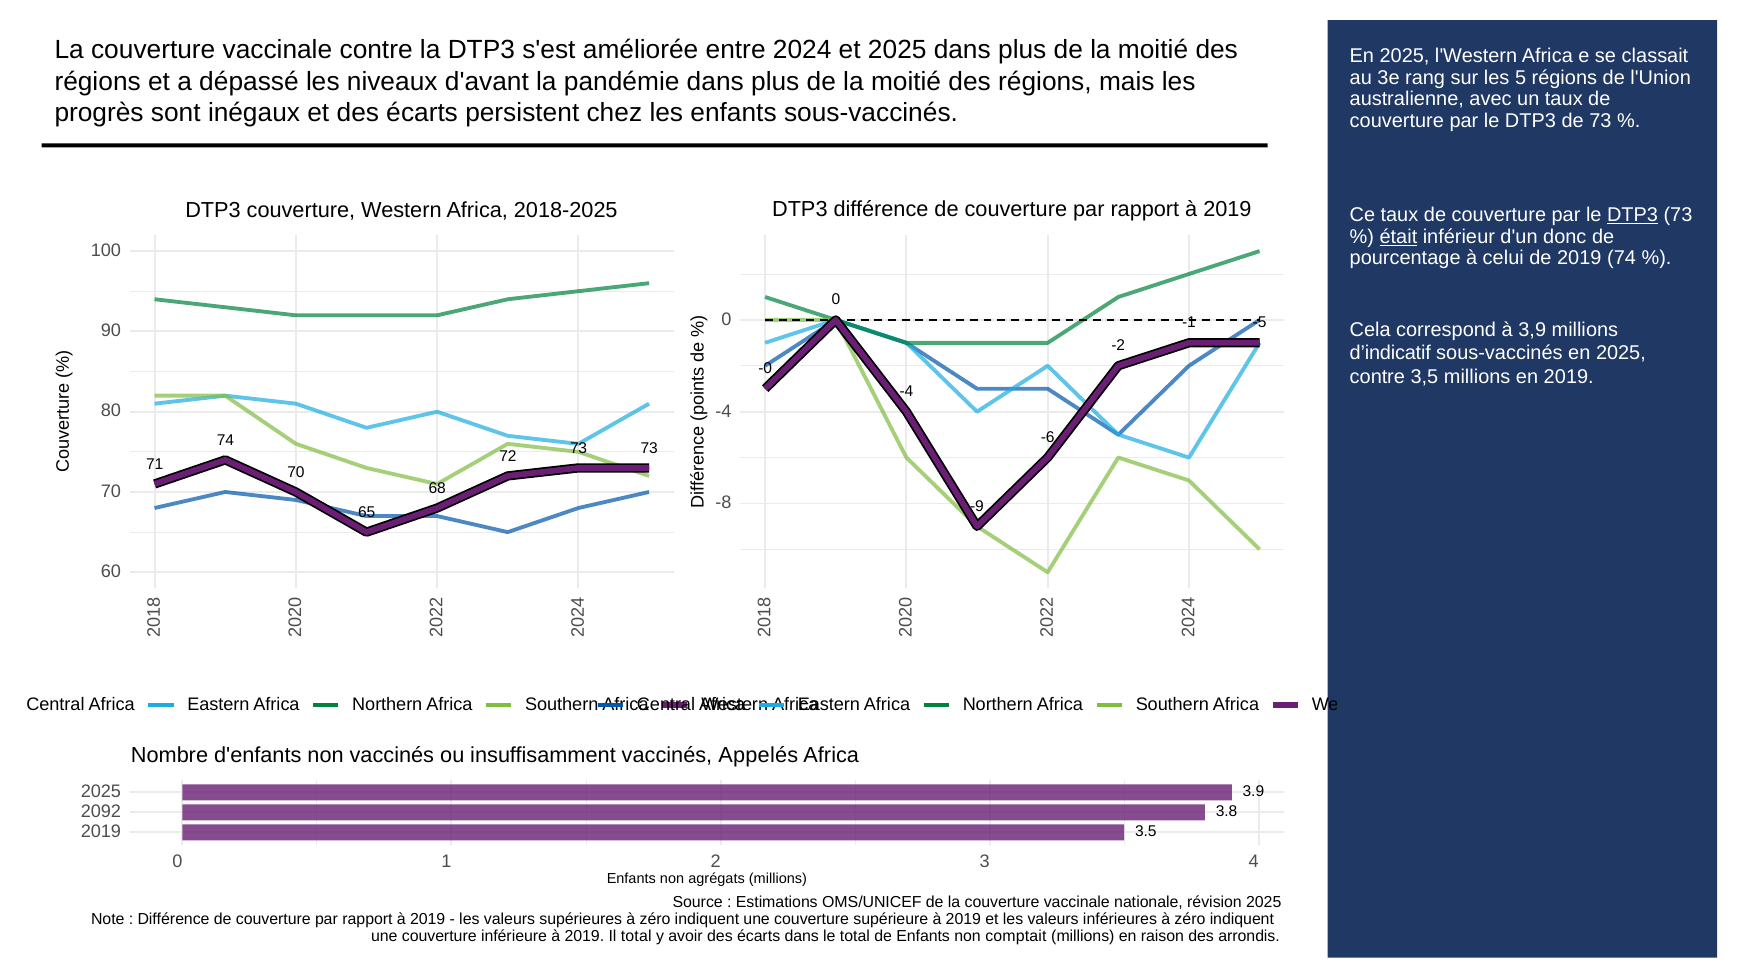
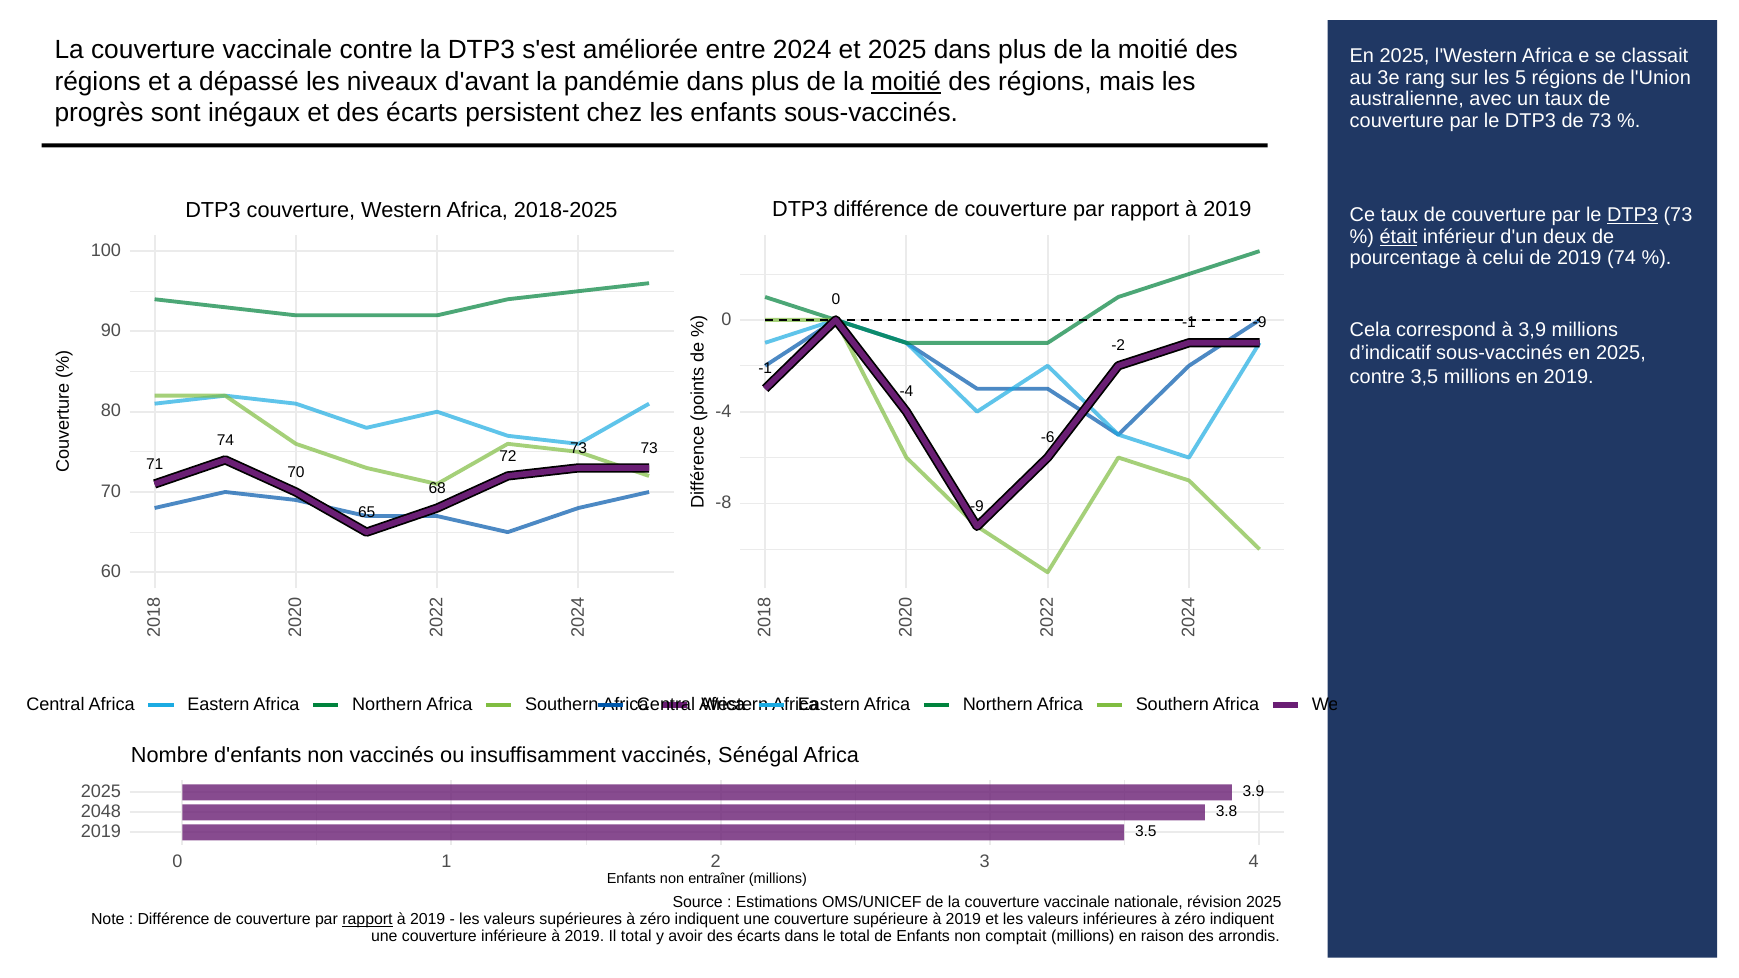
moitié underline: none -> present (906, 82)
donc: donc -> deux (1565, 237)
-1 -5: -5 -> -9 (1260, 322)
-0: -0 -> -1 (765, 368)
Appelés: Appelés -> Sénégal (758, 756)
2092: 2092 -> 2048 (101, 812)
agrégats: agrégats -> entraîner (717, 879)
rapport underline: none -> present (367, 919)
